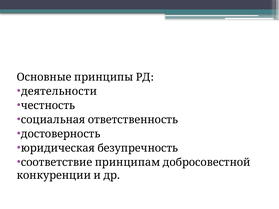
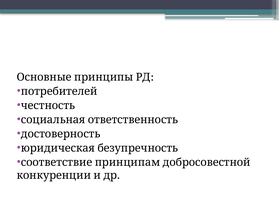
деятельности: деятельности -> потребителей (59, 91)
